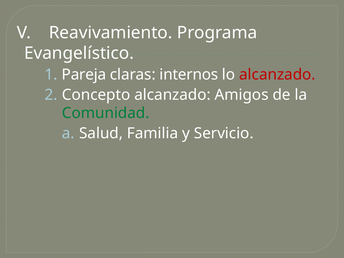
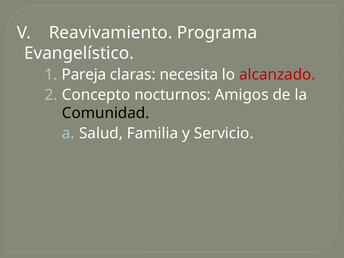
internos: internos -> necesita (189, 75)
Concepto alcanzado: alcanzado -> nocturnos (173, 95)
Comunidad colour: green -> black (106, 113)
